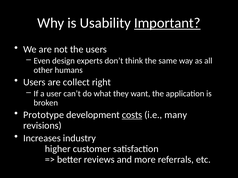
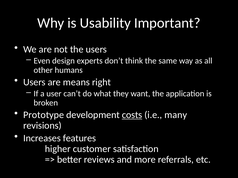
Important underline: present -> none (167, 23)
collect: collect -> means (76, 82)
industry: industry -> features (79, 138)
